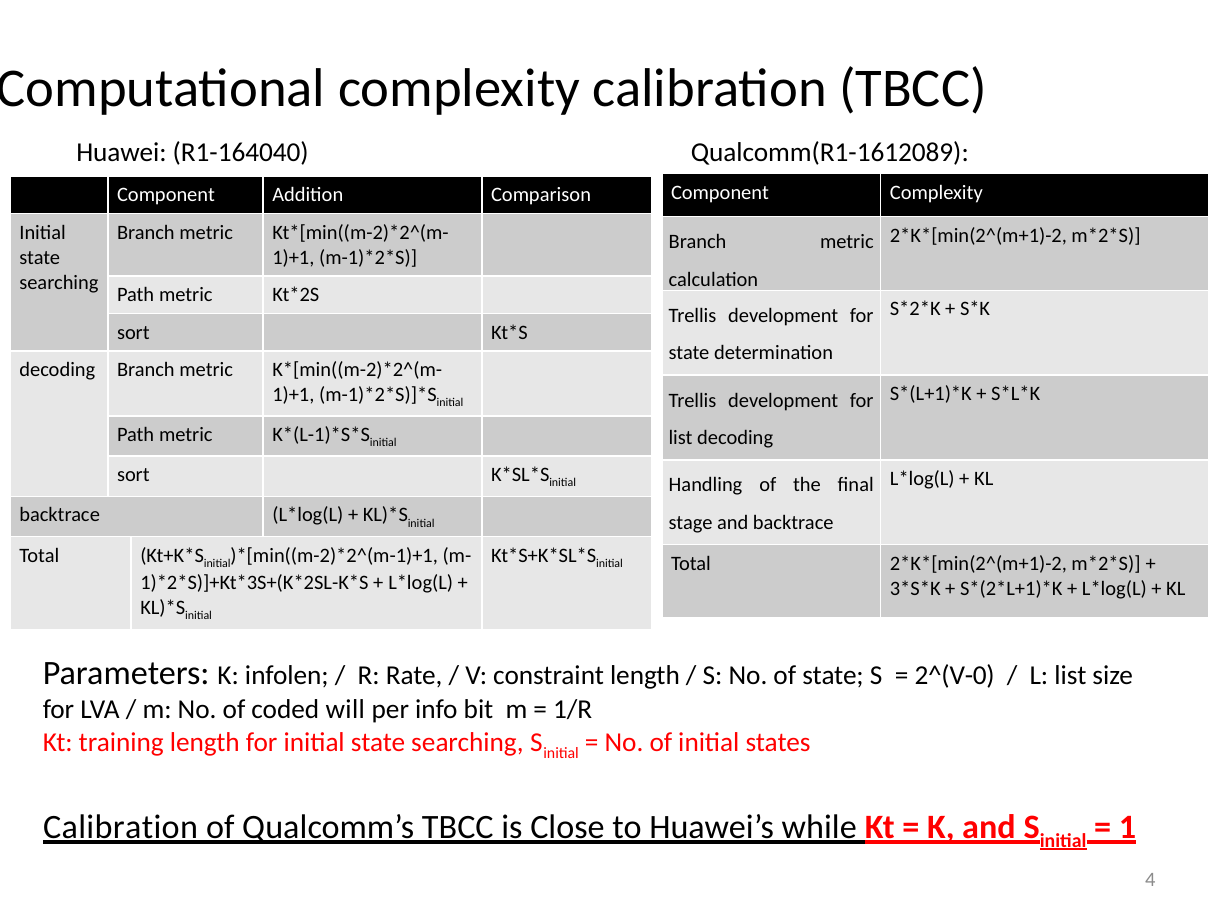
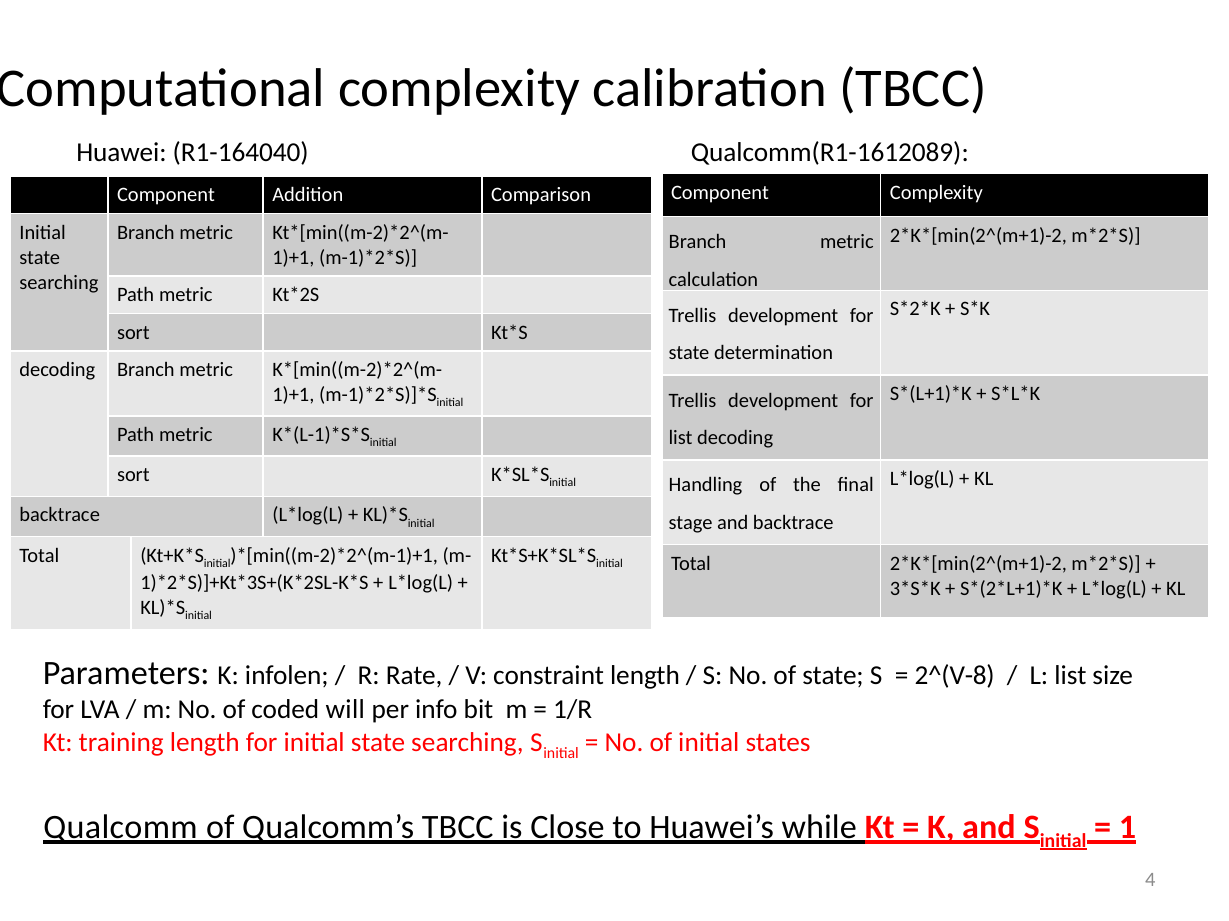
2^(V-0: 2^(V-0 -> 2^(V-8 (955, 676)
Calibration: Calibration -> Qualcomm (120, 828)
